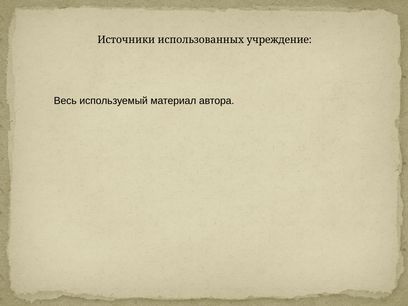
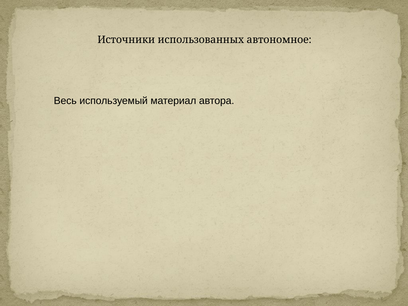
учреждение: учреждение -> автономное (279, 40)
